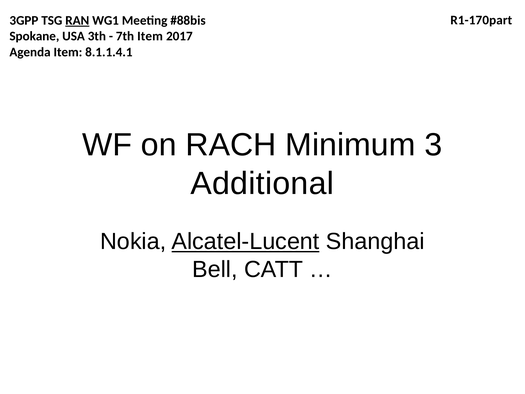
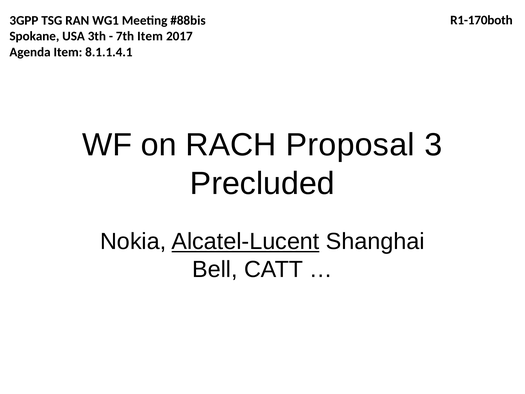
R1-170part: R1-170part -> R1-170both (481, 20)
RAN underline: present -> none (77, 20)
Minimum: Minimum -> Proposal (350, 145)
Additional: Additional -> Precluded (262, 183)
